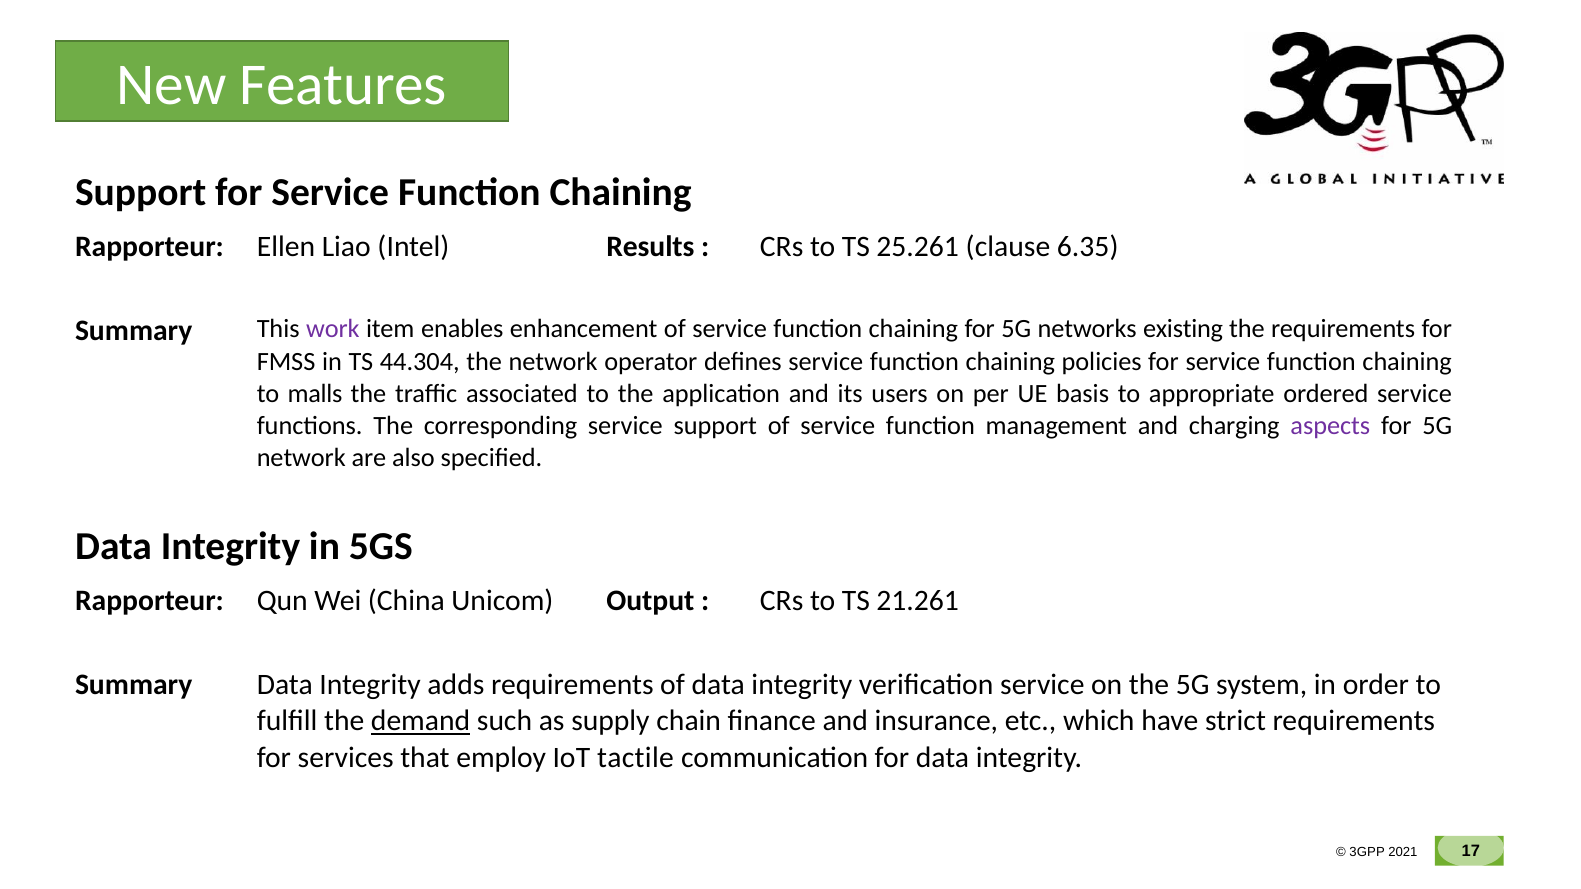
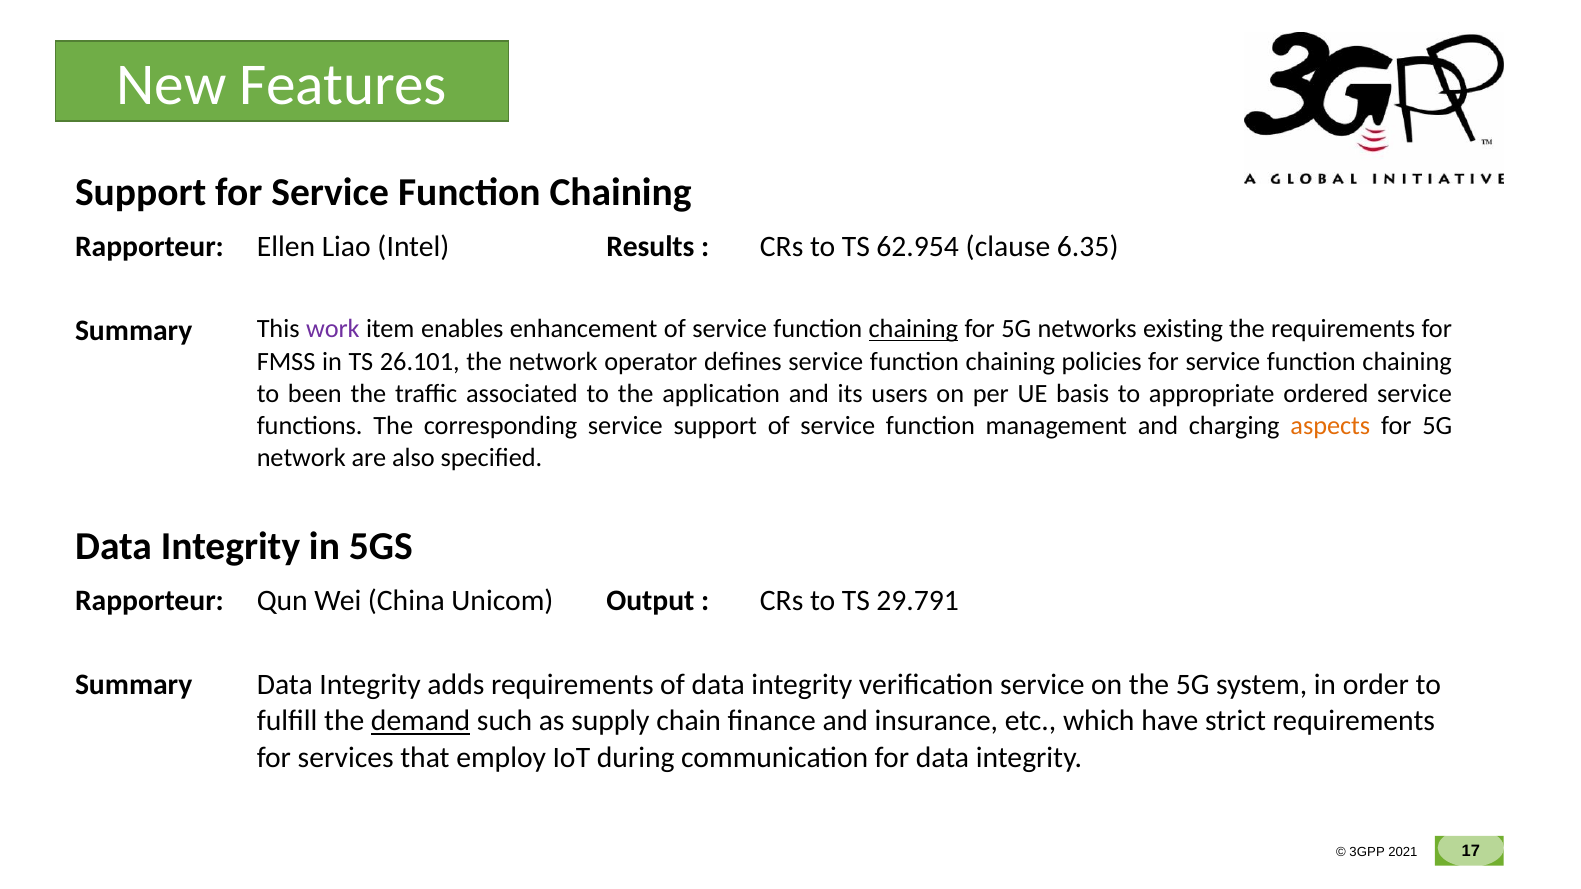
25.261: 25.261 -> 62.954 (918, 247)
chaining underline: none -> present (913, 329)
44.304: 44.304 -> 26.101 (420, 362)
malls: malls -> been (315, 394)
aspects colour: purple -> orange (1330, 426)
21.261: 21.261 -> 29.791 (918, 601)
tactile: tactile -> during (636, 758)
